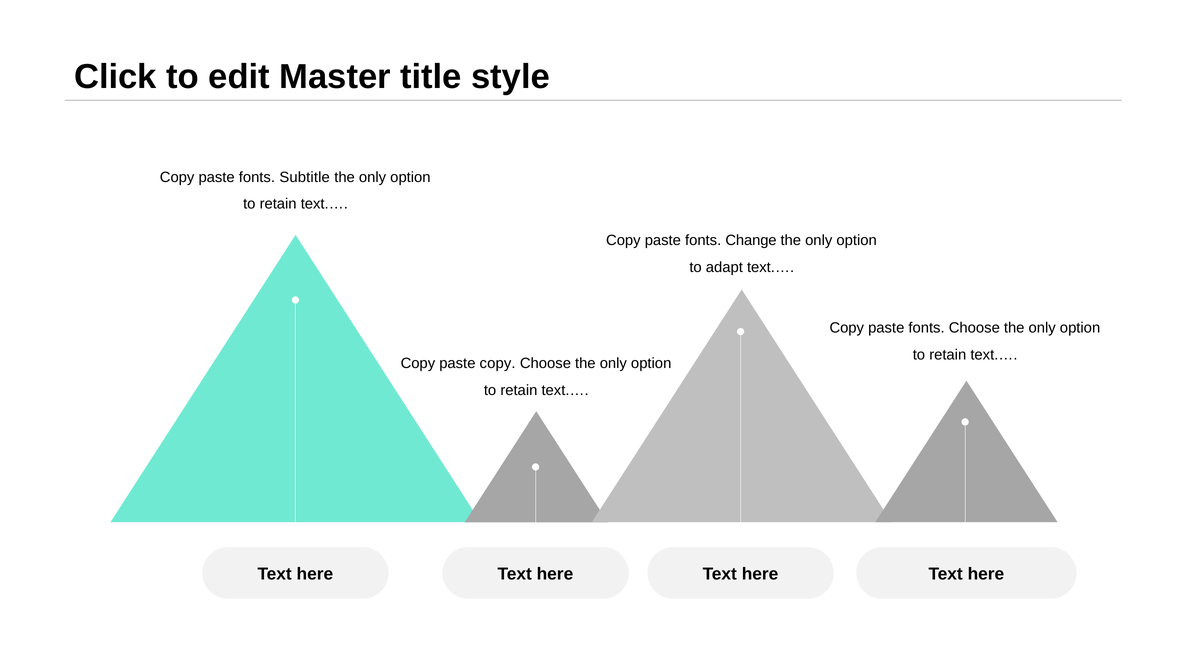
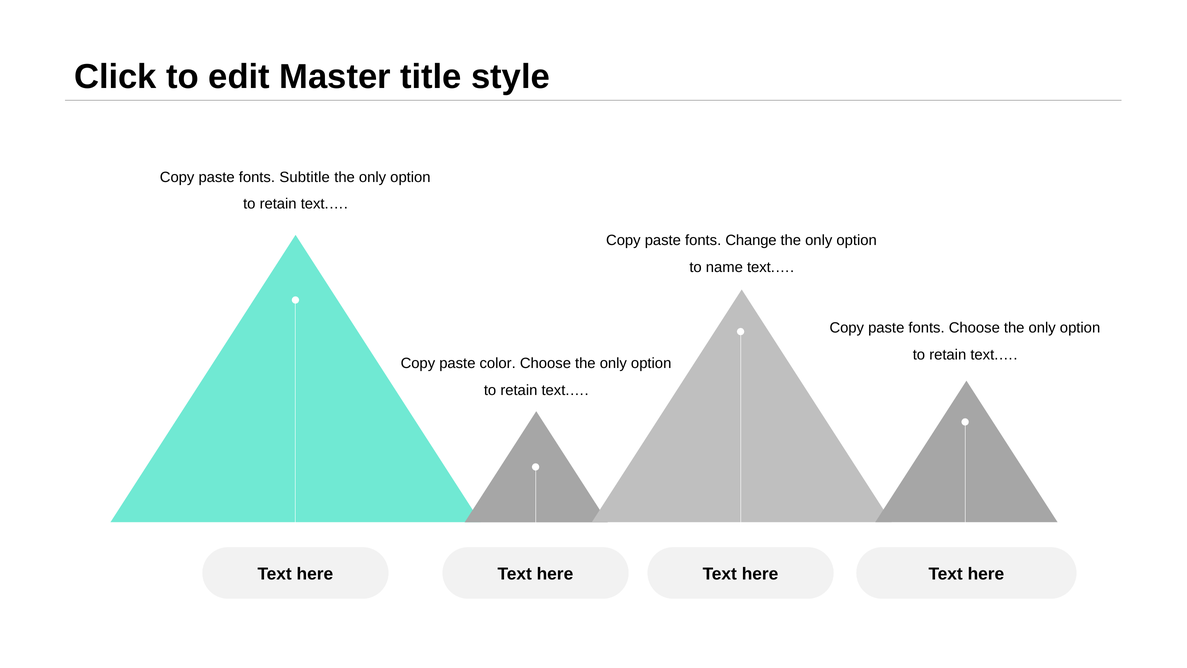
adapt: adapt -> name (724, 267)
paste copy: copy -> color (498, 363)
